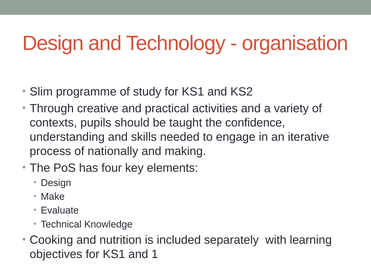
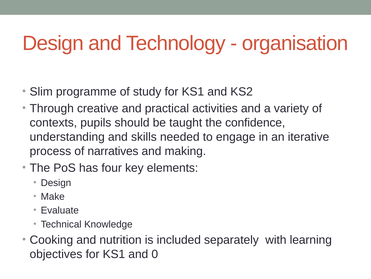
nationally: nationally -> narratives (113, 151)
1: 1 -> 0 (155, 253)
